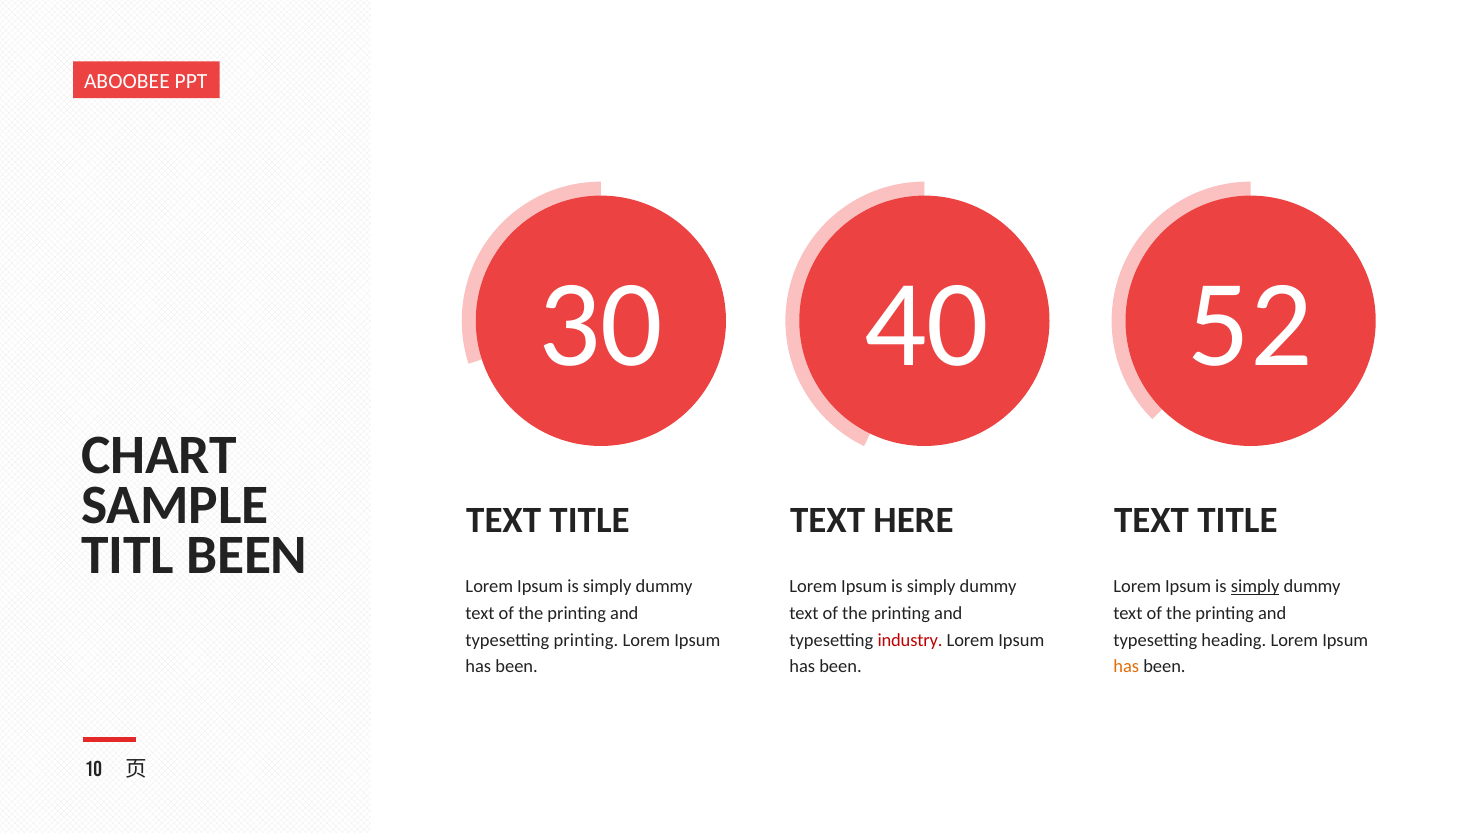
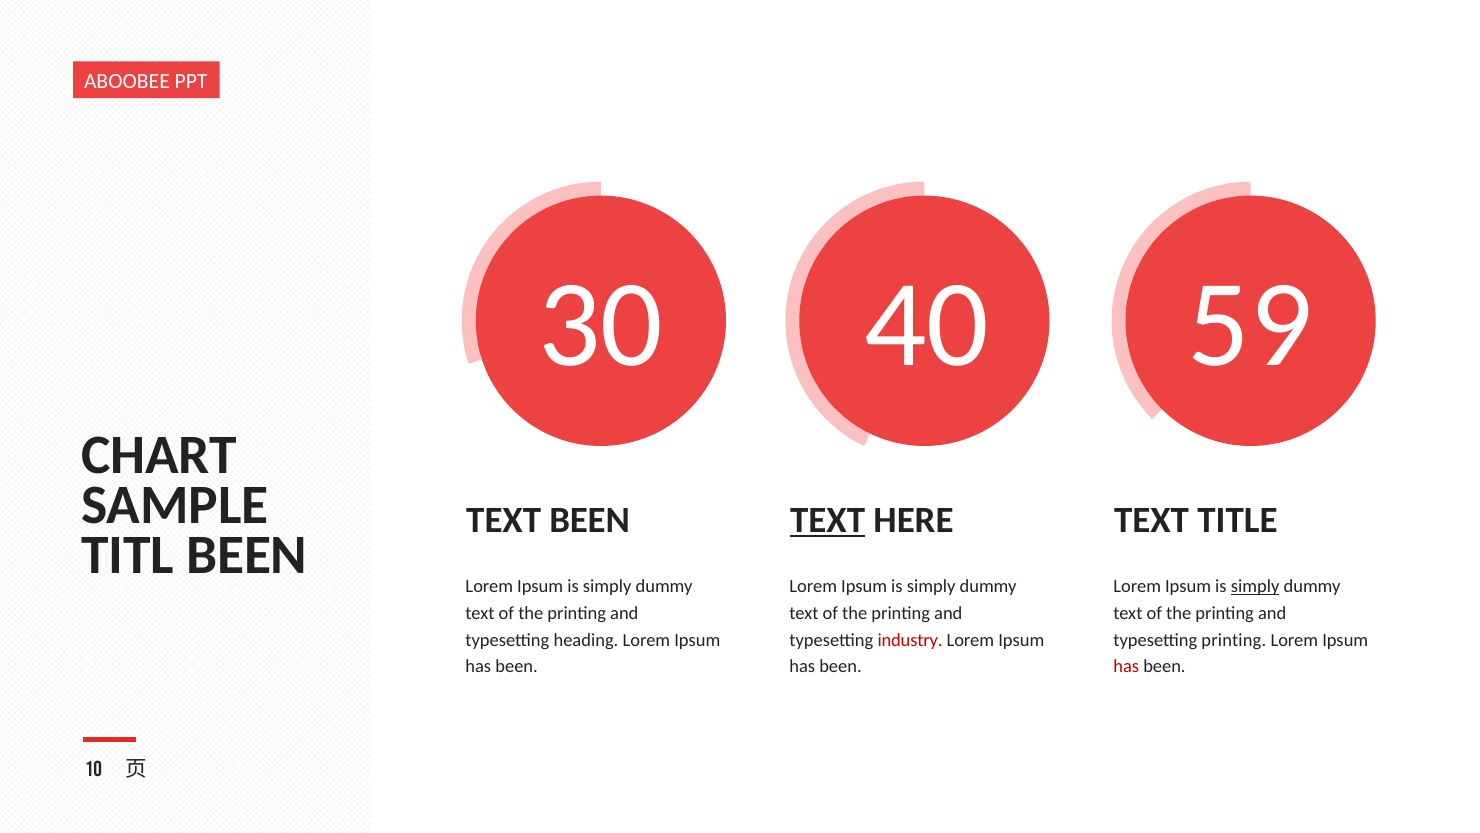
52: 52 -> 59 (1250, 324)
TITLE: TITLE -> BEEN (590, 520)
TEXT underline: none -> present (828, 520)
typesetting printing: printing -> heading (586, 640)
typesetting heading: heading -> printing (1234, 640)
has colour: orange -> red (1126, 666)
